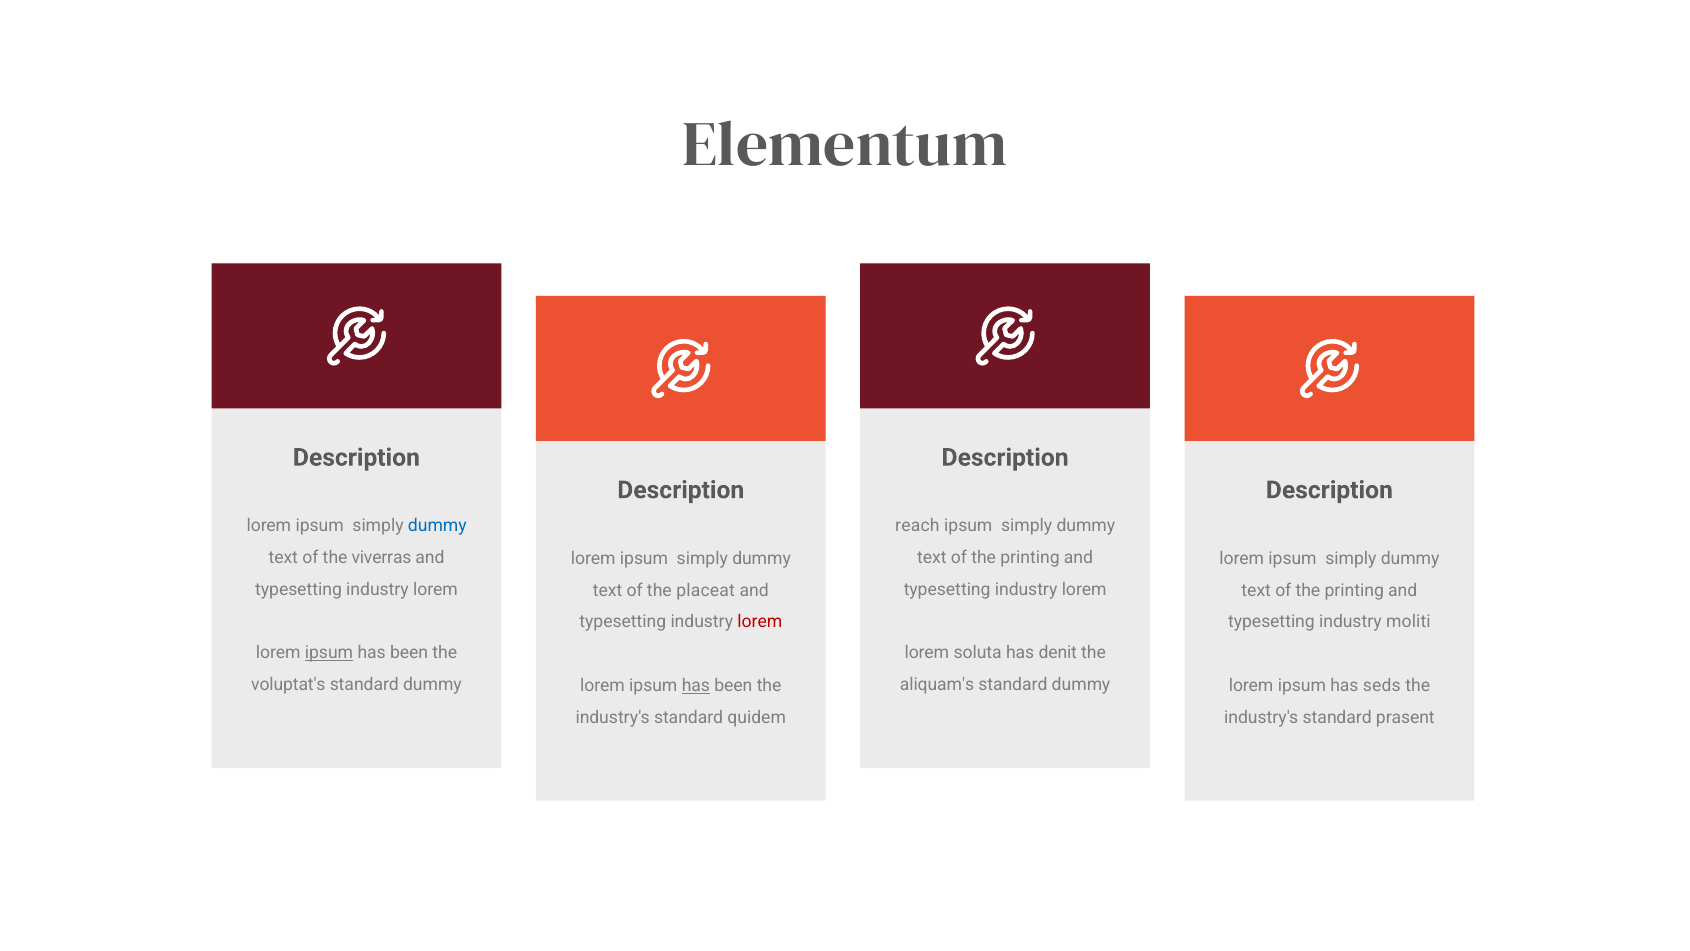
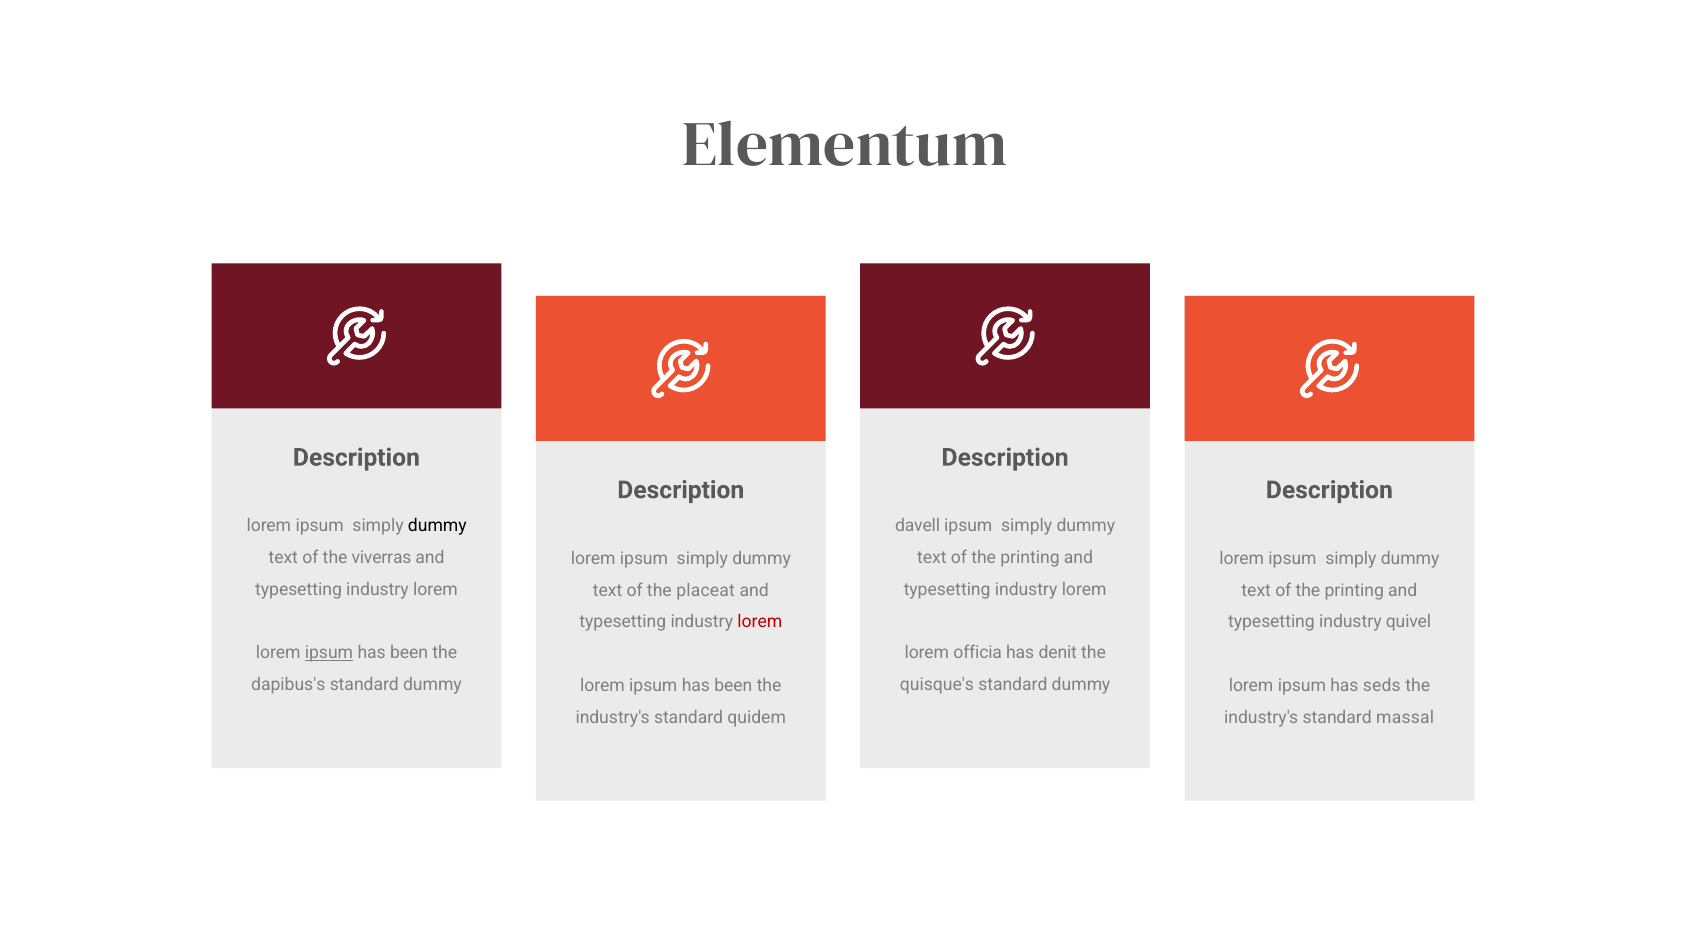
dummy colour: blue -> black (437, 526)
reach: reach -> davell (918, 526)
moliti: moliti -> quivel (1409, 622)
soluta: soluta -> officia (978, 653)
voluptat's: voluptat's -> dapibus's (288, 684)
aliquam's: aliquam's -> quisque's (937, 684)
has underline: present -> none (696, 685)
prasent: prasent -> massal (1405, 717)
